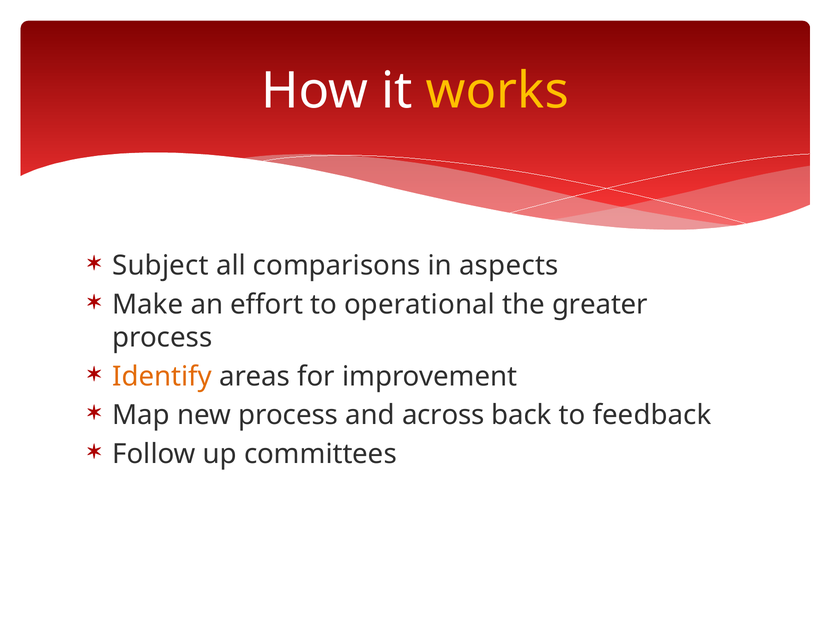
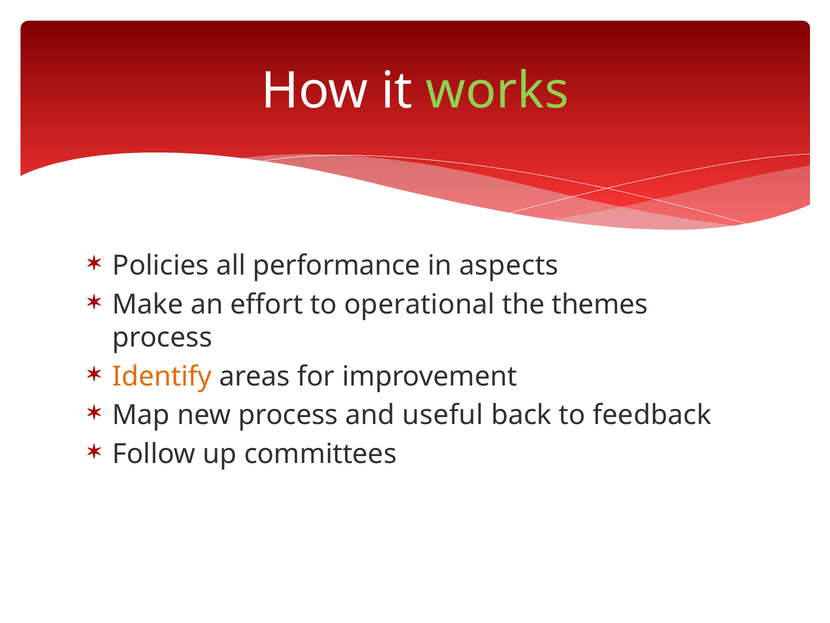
works colour: yellow -> light green (497, 91)
Subject: Subject -> Policies (161, 266)
comparisons: comparisons -> performance (337, 266)
greater: greater -> themes (600, 304)
across: across -> useful (443, 415)
